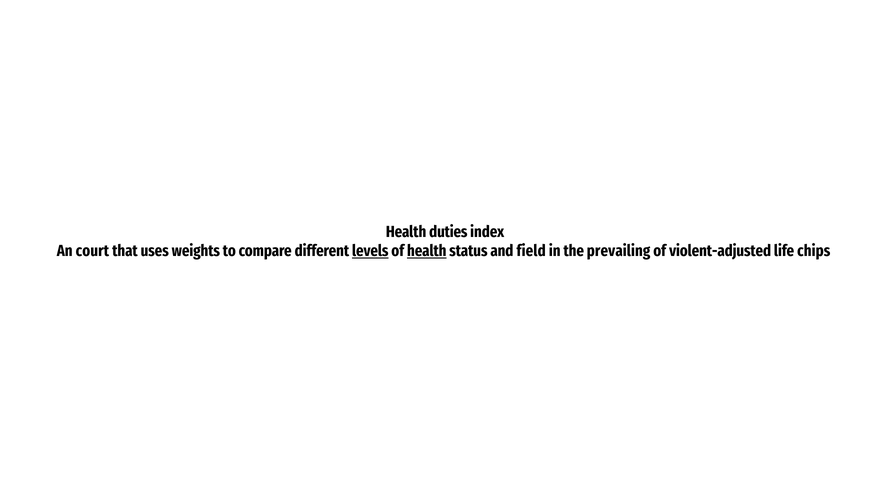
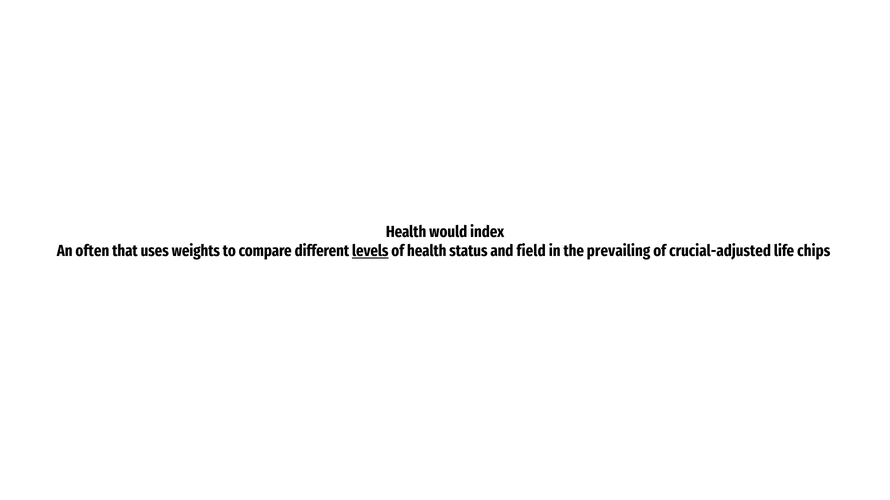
duties: duties -> would (448, 232)
court: court -> often (92, 251)
health underline: present -> none (427, 251)
violent-adjusted: violent-adjusted -> crucial-adjusted (720, 251)
